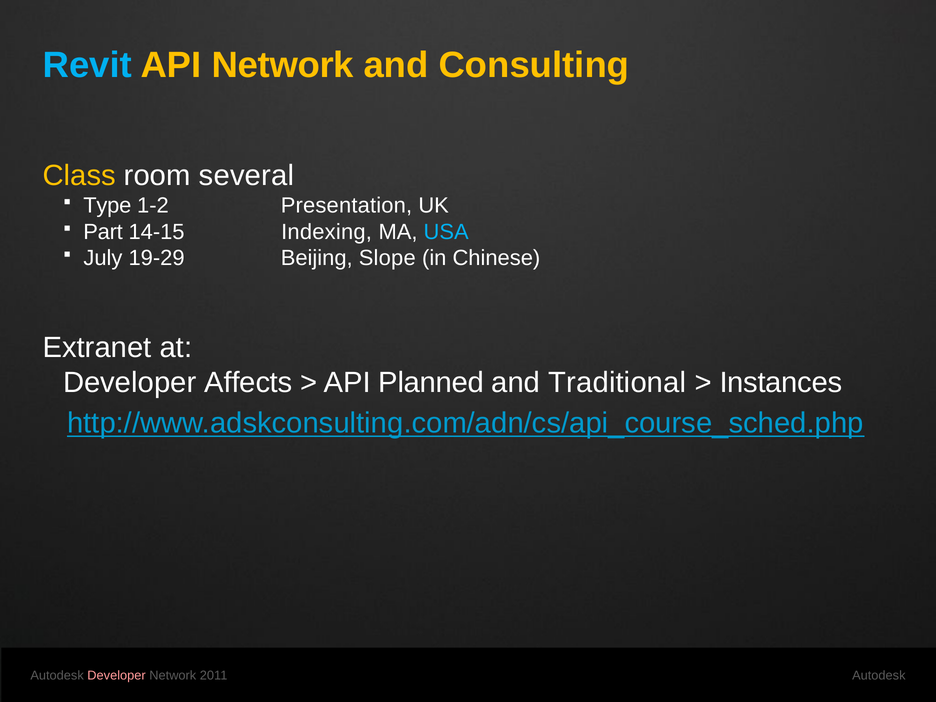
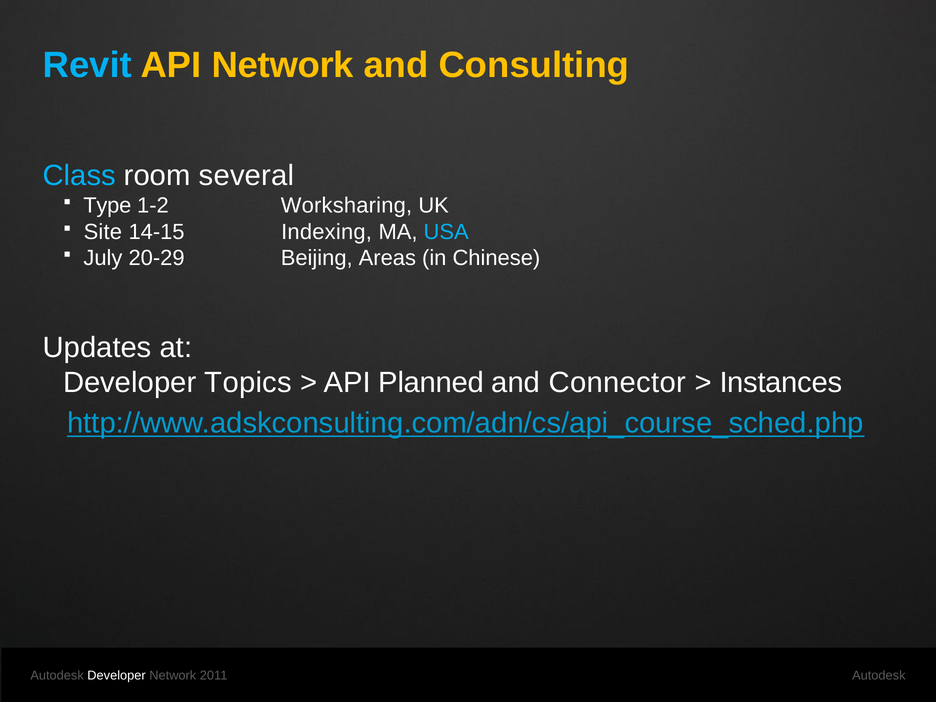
Class colour: yellow -> light blue (79, 175)
Presentation: Presentation -> Worksharing (346, 206)
Part: Part -> Site (103, 232)
19-29: 19-29 -> 20-29 (157, 258)
Slope: Slope -> Areas (387, 258)
Extranet: Extranet -> Updates (97, 348)
Affects: Affects -> Topics (248, 383)
Traditional: Traditional -> Connector (617, 383)
Developer colour: pink -> white (117, 675)
